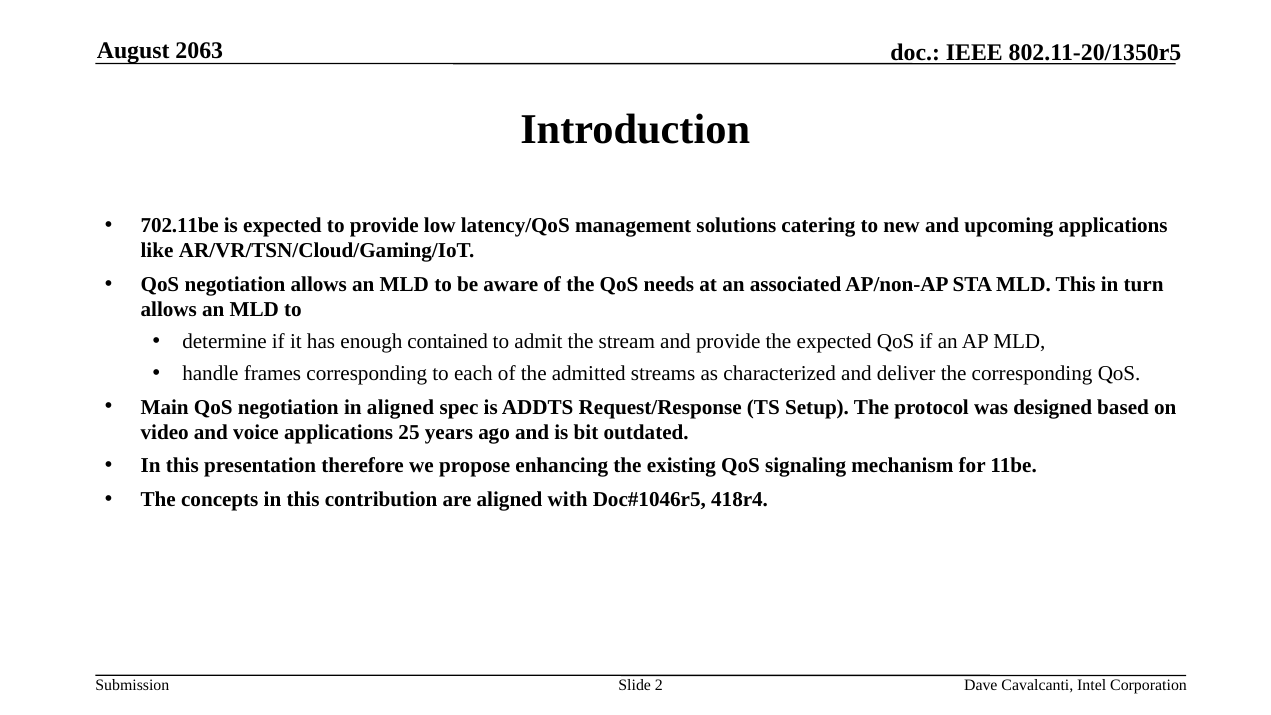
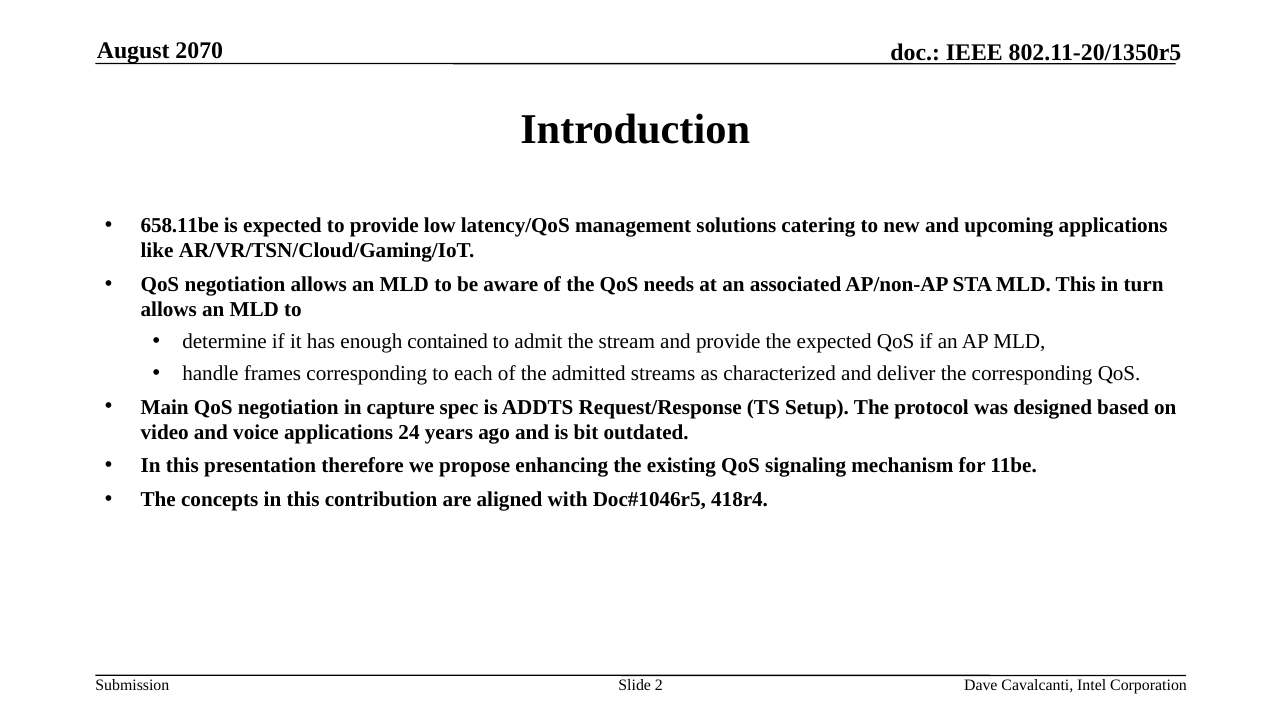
2063: 2063 -> 2070 (199, 51)
702.11be: 702.11be -> 658.11be (180, 226)
in aligned: aligned -> capture (401, 407)
25: 25 -> 24 (409, 432)
